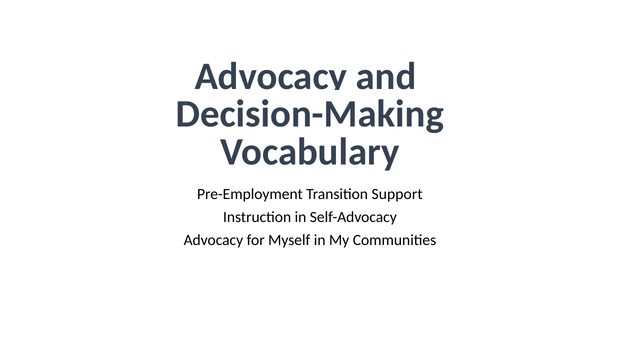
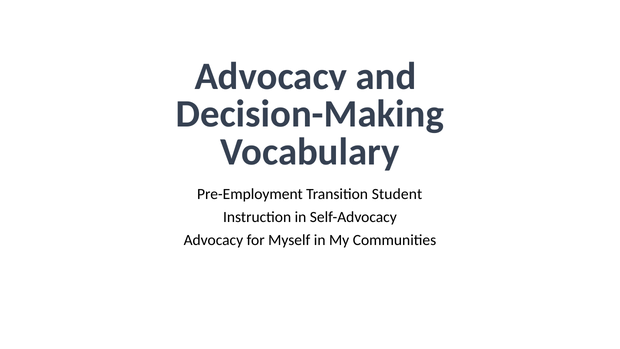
Support: Support -> Student (397, 194)
